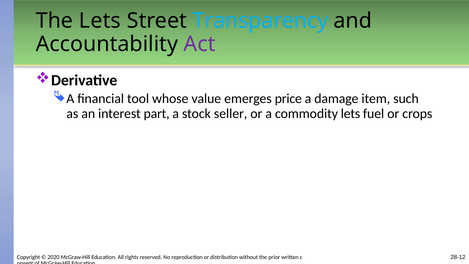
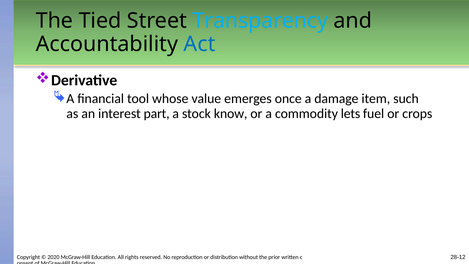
The Lets: Lets -> Tied (100, 21)
Act colour: purple -> blue (200, 44)
price: price -> once (288, 99)
seller: seller -> know (231, 113)
